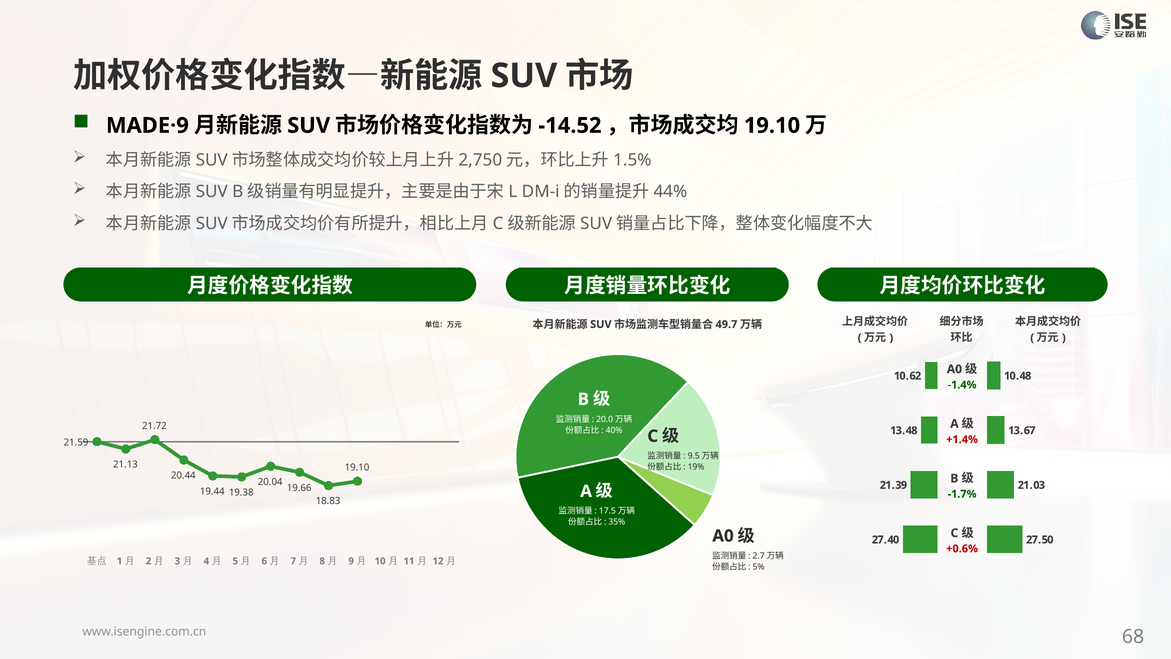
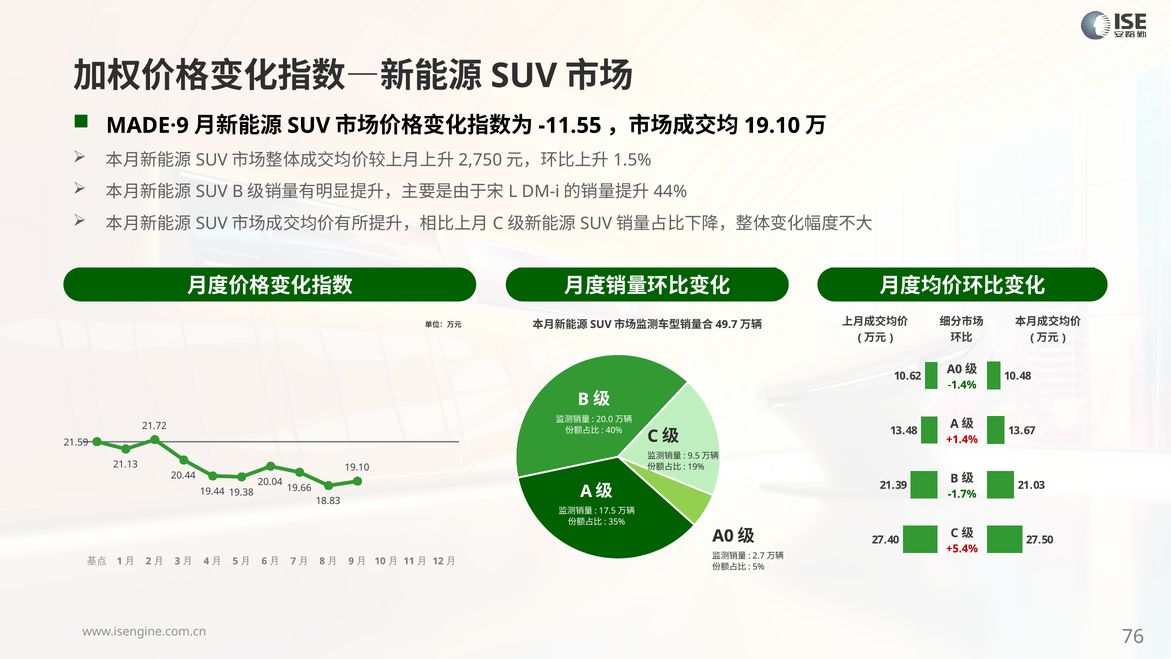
-14.52: -14.52 -> -11.55 (570, 125)
+0.6%: +0.6% -> +5.4% (962, 548)
68: 68 -> 76 (1133, 636)
